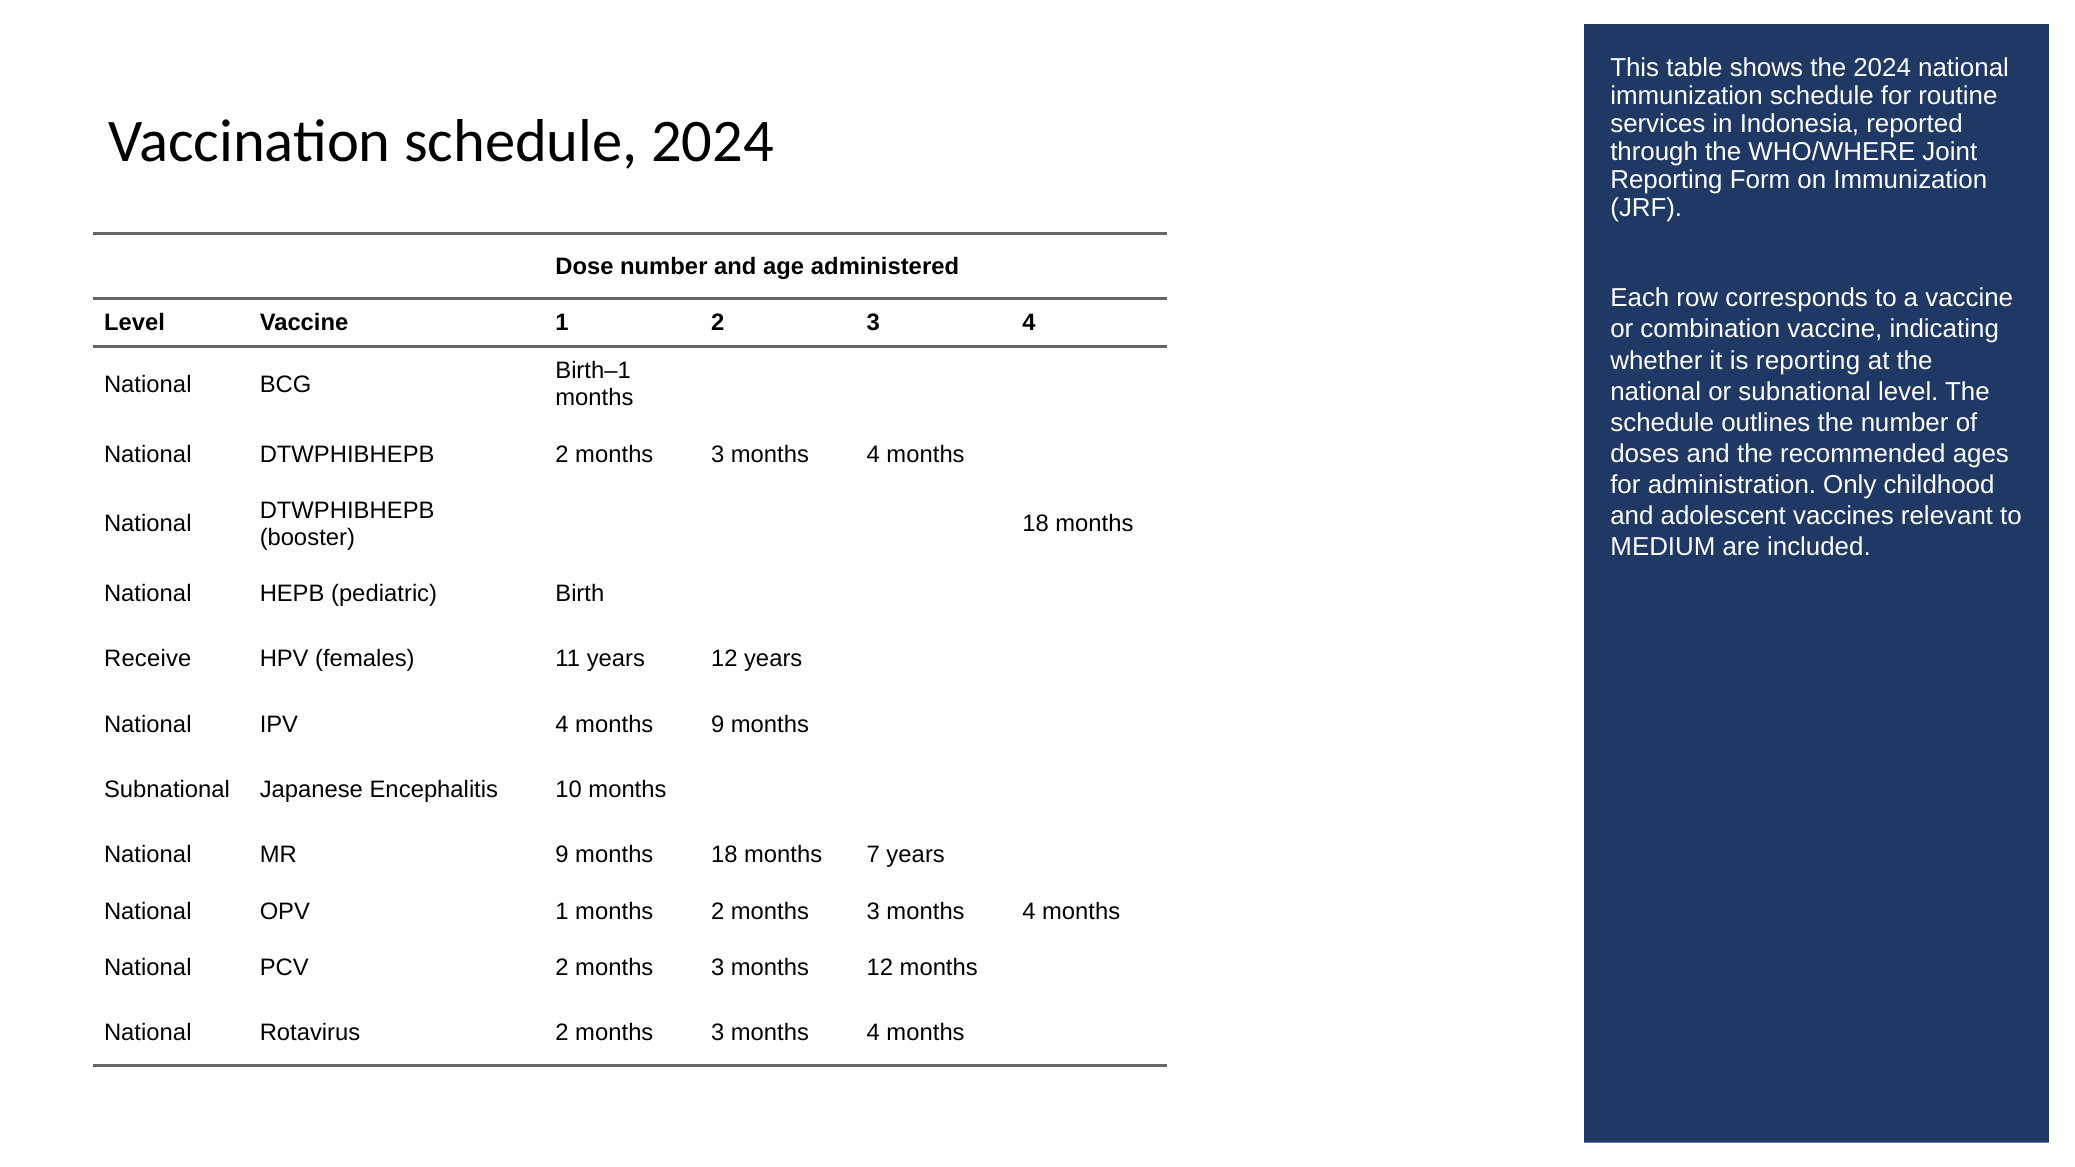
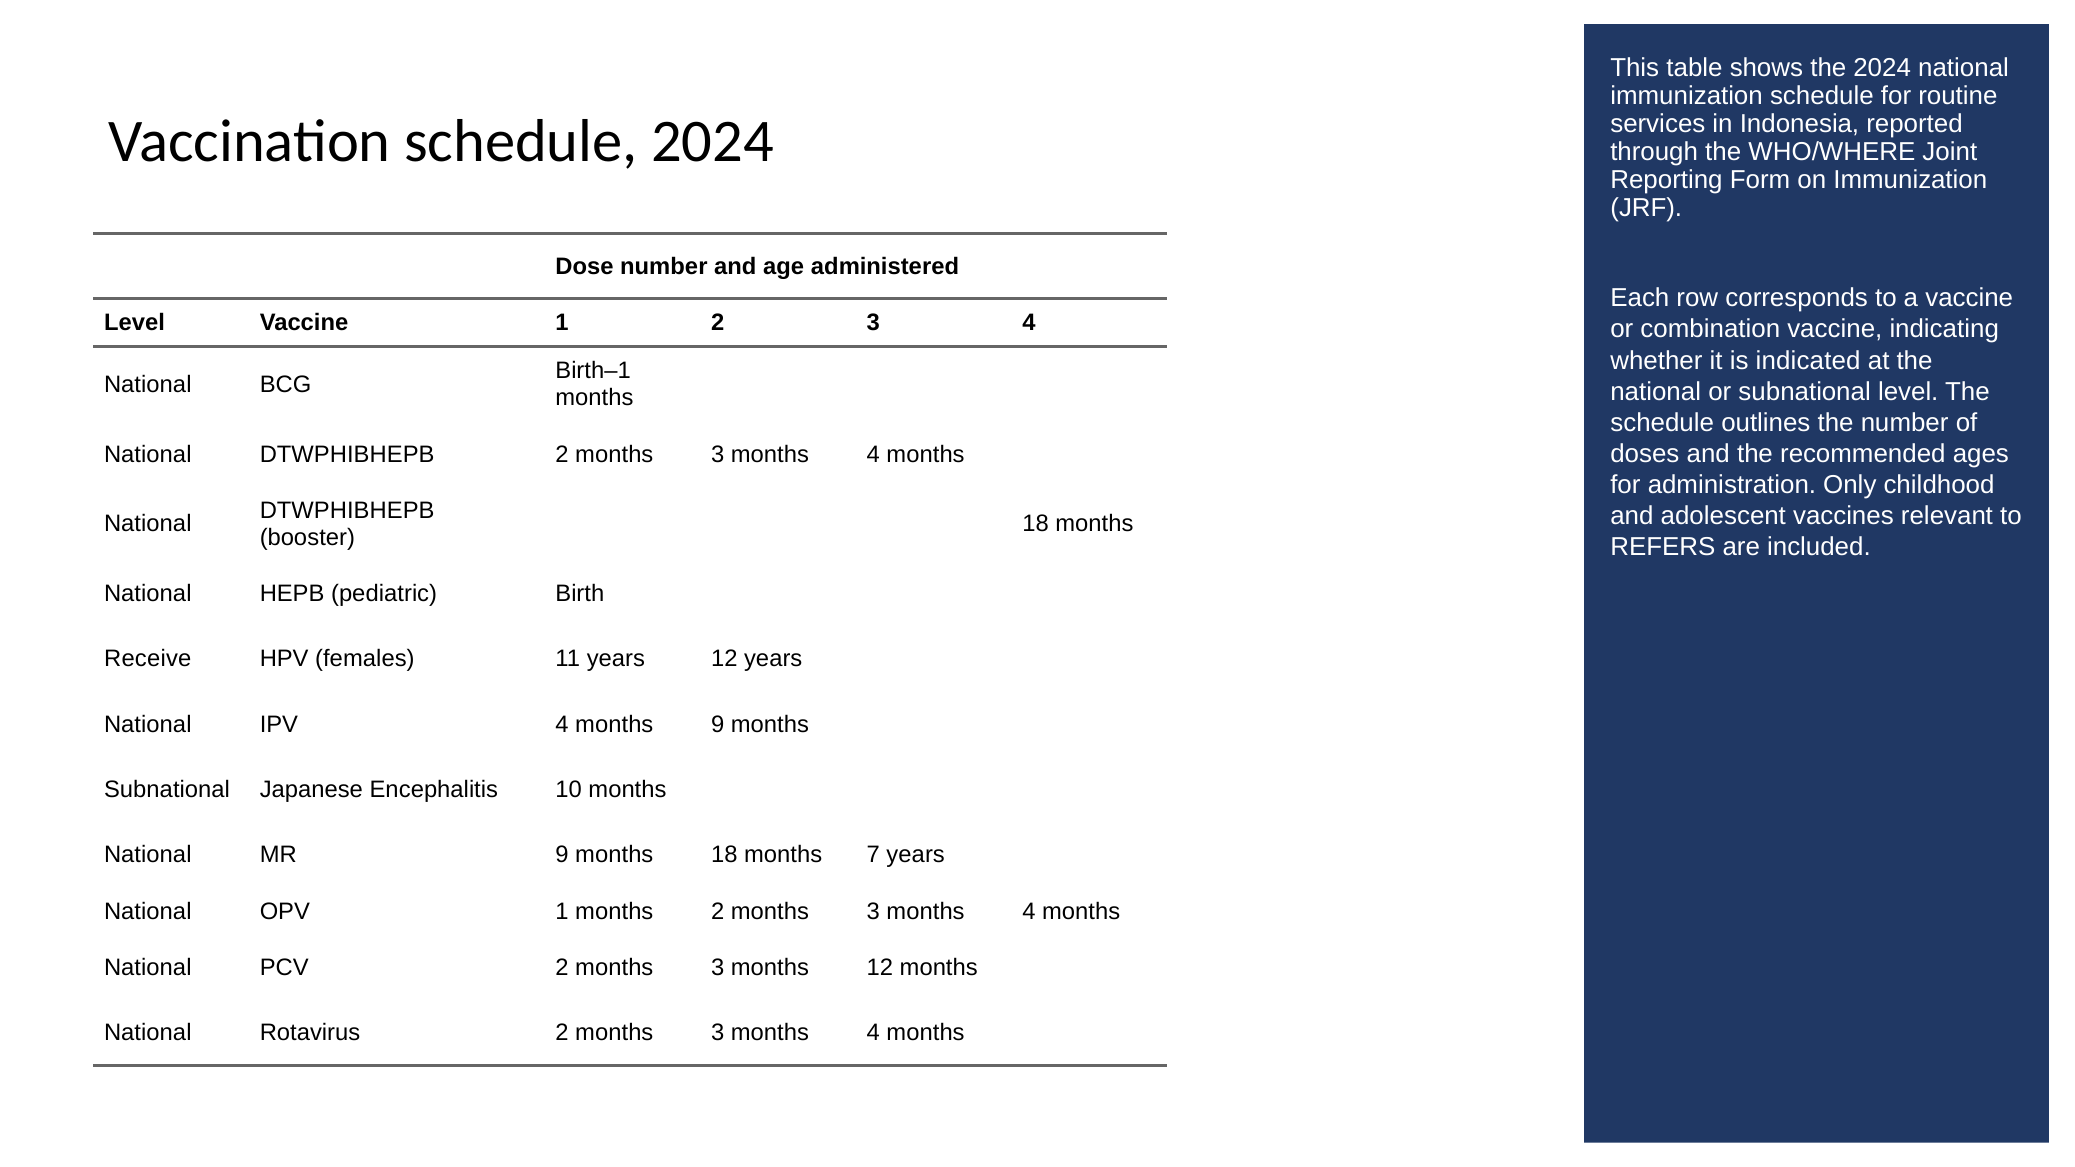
is reporting: reporting -> indicated (1808, 361)
MEDIUM: MEDIUM -> REFERS (1663, 547)
